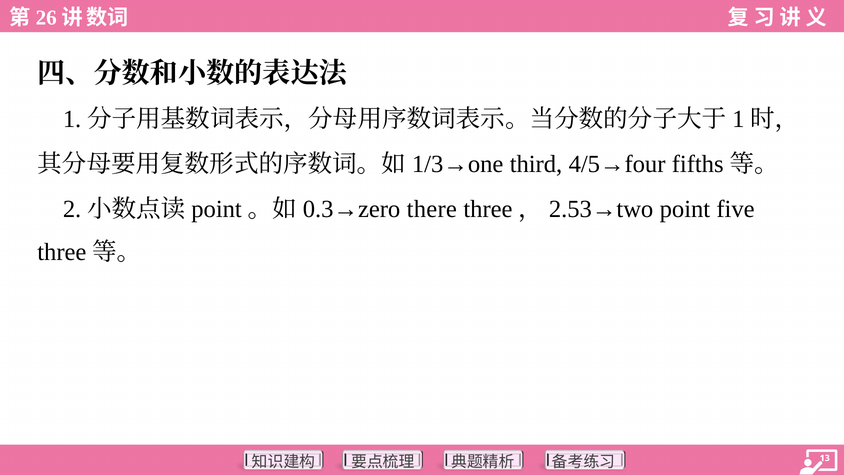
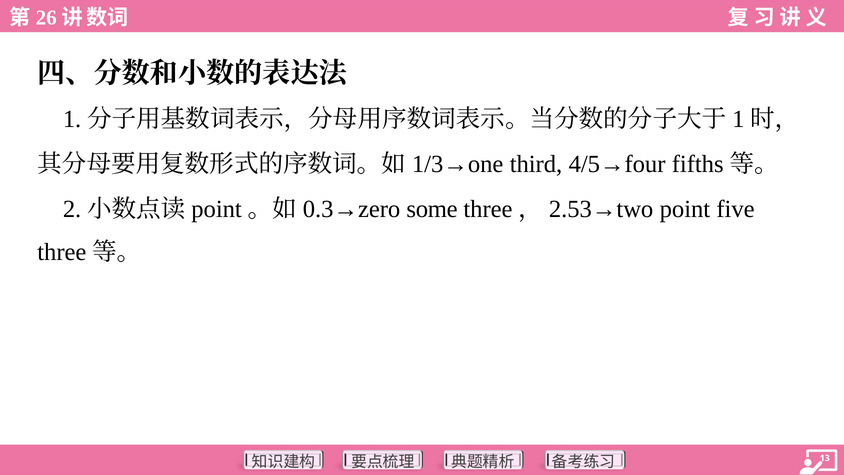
there: there -> some (432, 209)
